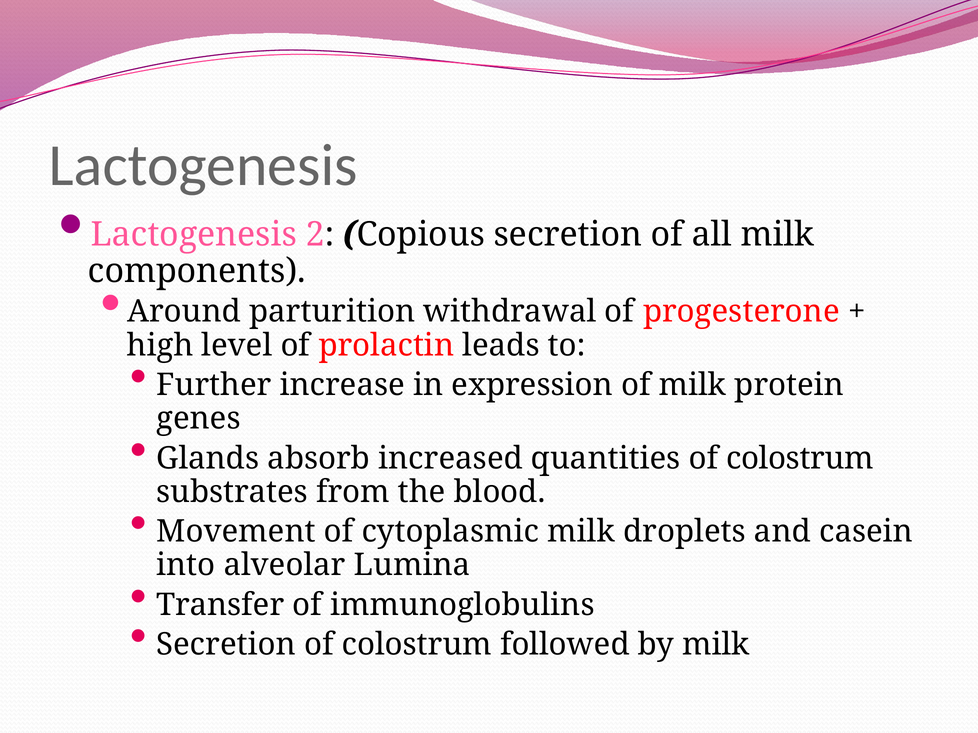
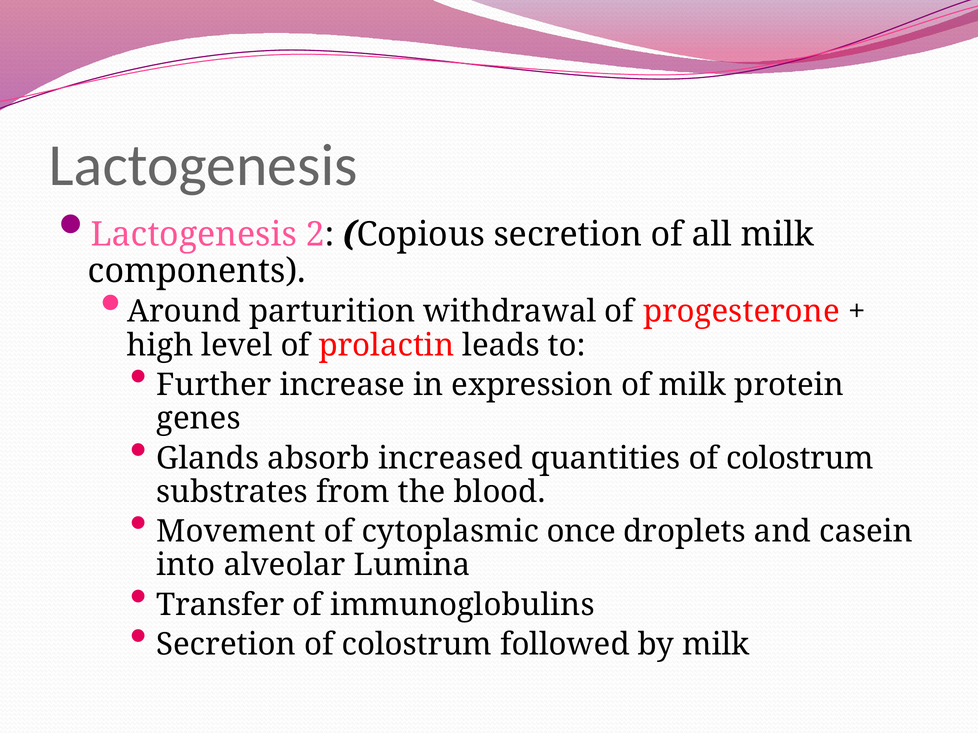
cytoplasmic milk: milk -> once (581, 532)
